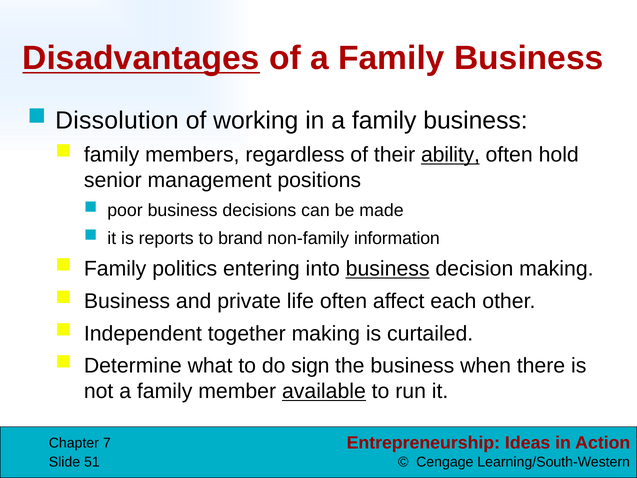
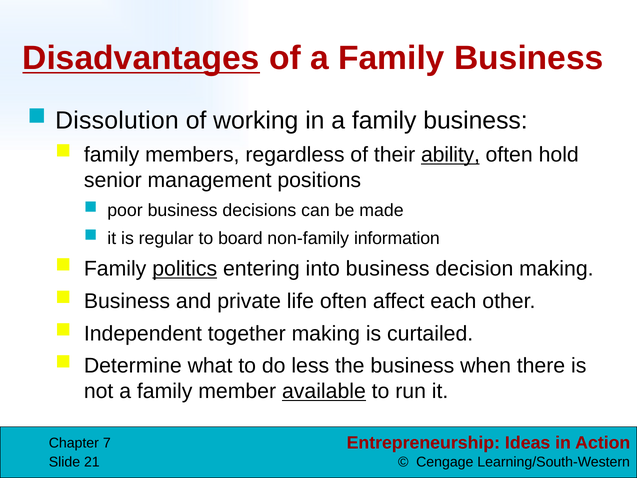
reports: reports -> regular (166, 238)
brand: brand -> board (240, 238)
politics underline: none -> present (185, 269)
business underline: present -> none (388, 269)
sign: sign -> less (310, 366)
51: 51 -> 21 (92, 462)
